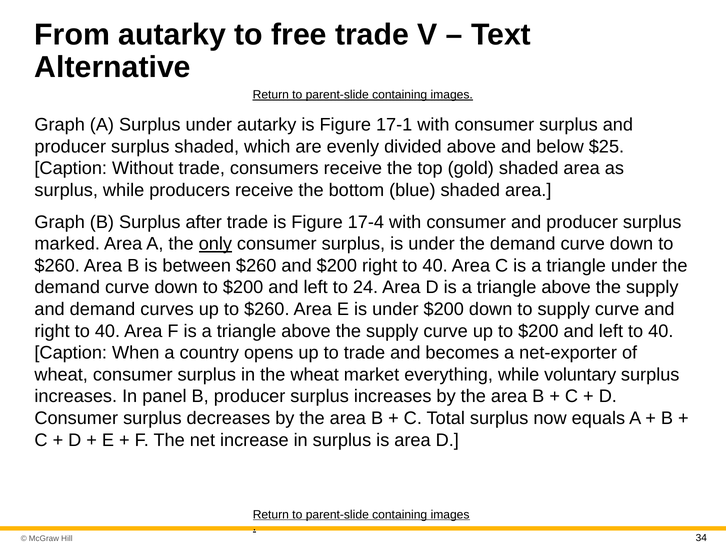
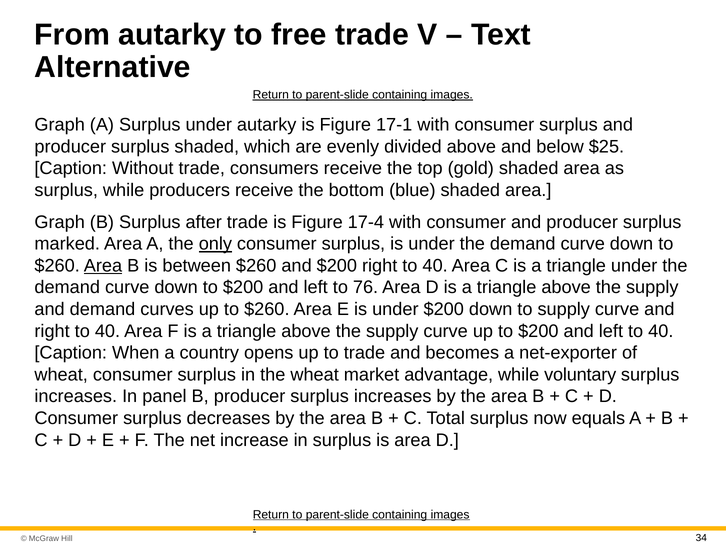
Area underline: none -> present (103, 265)
24: 24 -> 76 (366, 287)
everything: everything -> advantage (449, 374)
